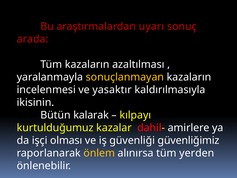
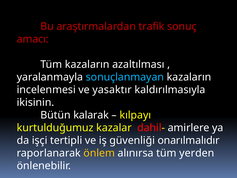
uyarı: uyarı -> trafik (152, 26)
arada: arada -> amacı (33, 39)
sonuçlanmayan colour: yellow -> light blue (125, 77)
olması: olması -> tertipli (66, 140)
güvenliğimiz: güvenliğimiz -> onarılmalıdır (189, 140)
